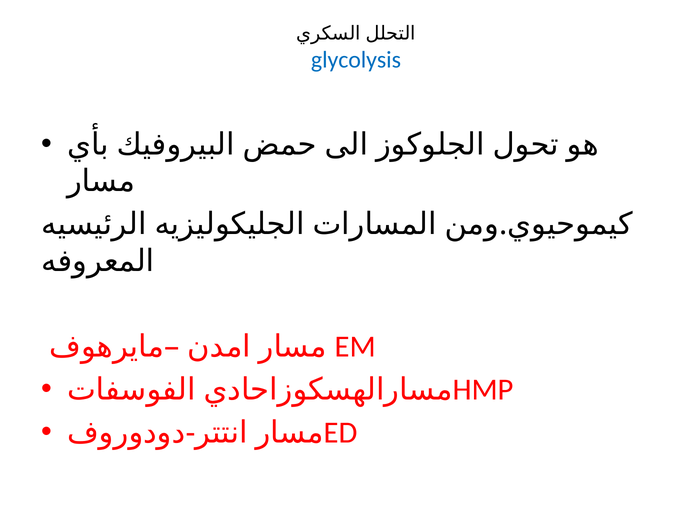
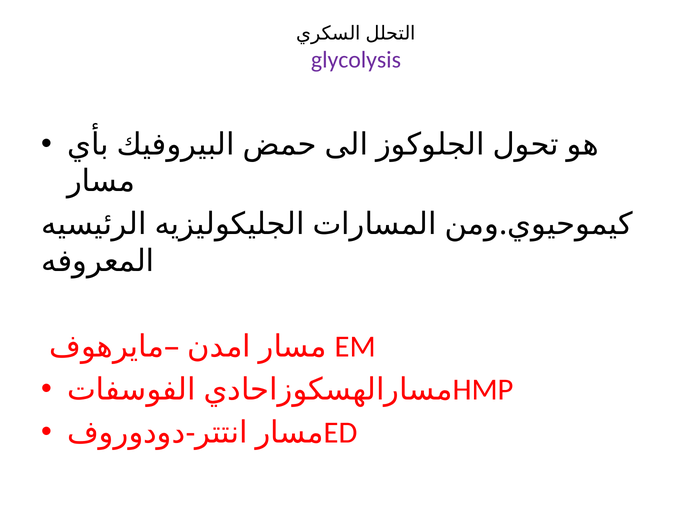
glycolysis colour: blue -> purple (356, 60)
